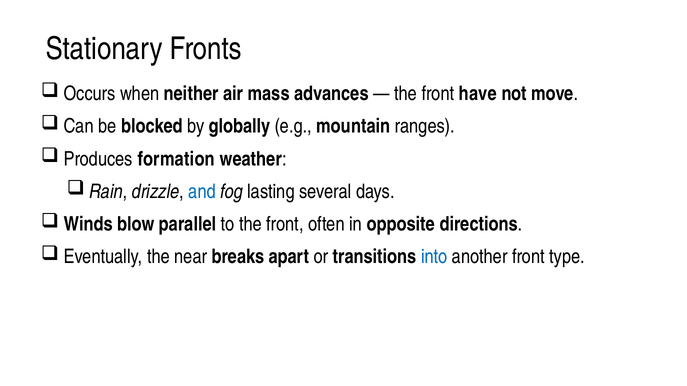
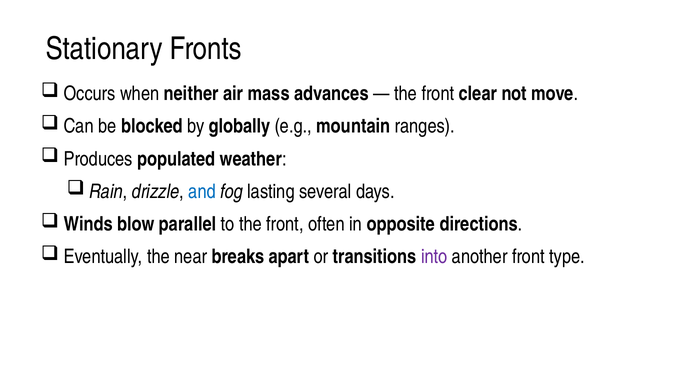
have: have -> clear (478, 94)
formation: formation -> populated (176, 159)
into colour: blue -> purple (434, 257)
